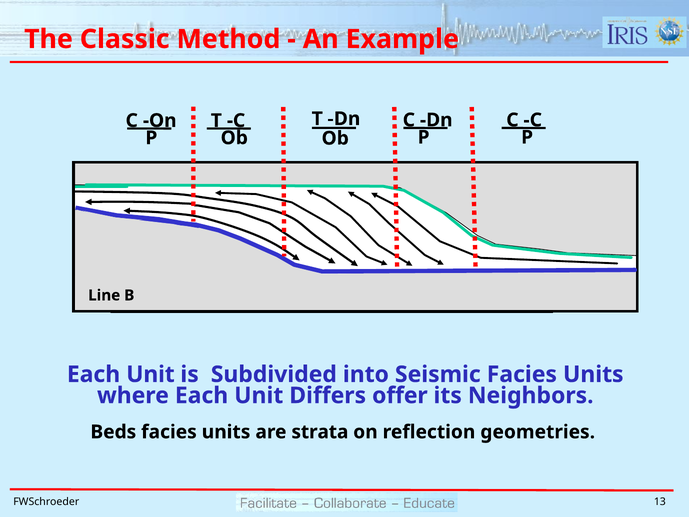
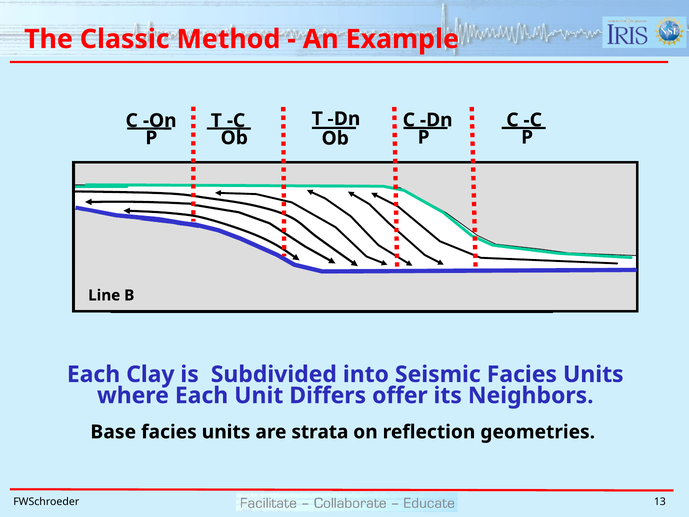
Unit: Unit -> Clay (150, 374)
Beds: Beds -> Base (113, 432)
